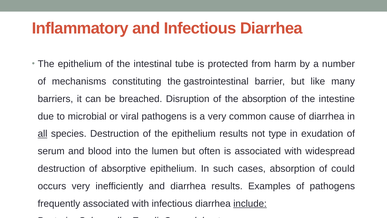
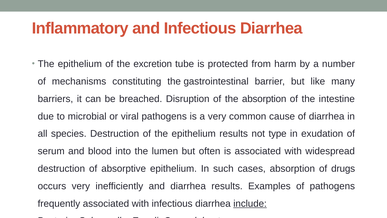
intestinal: intestinal -> excretion (153, 64)
all underline: present -> none (43, 134)
could: could -> drugs (343, 168)
